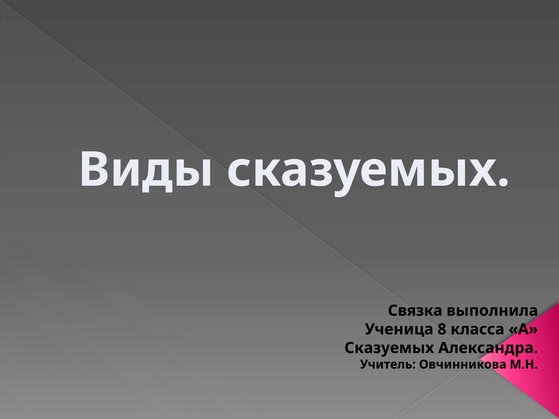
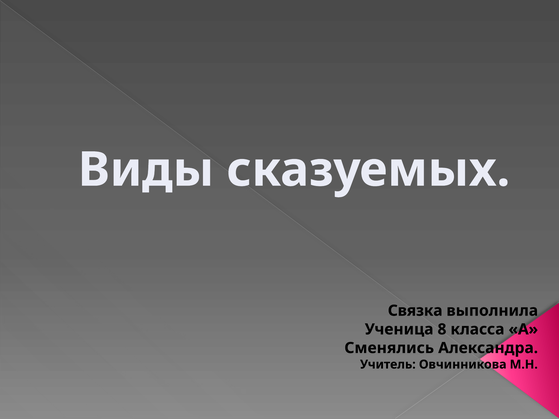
Сказуемых: Сказуемых -> Сменялись (389, 348)
